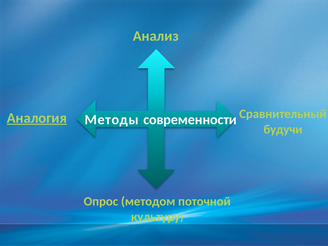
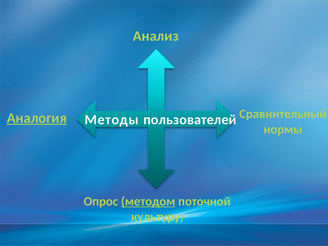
современности: современности -> пользователей (190, 120)
будучи: будучи -> нормы (283, 129)
методом underline: none -> present (148, 201)
